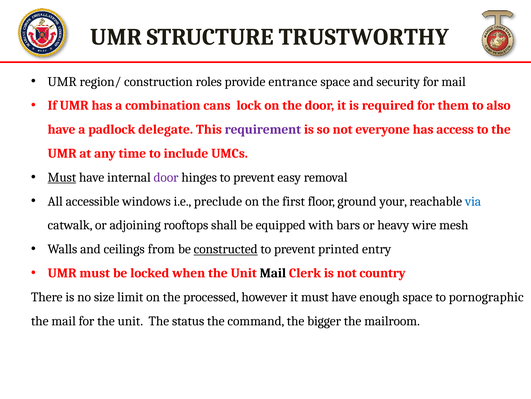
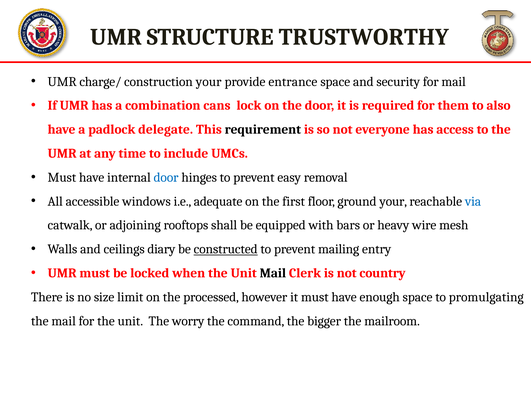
region/: region/ -> charge/ (100, 81)
construction roles: roles -> your (209, 81)
requirement colour: purple -> black (263, 129)
Must underline: present -> none (62, 177)
door colour: purple -> blue (166, 177)
preclude: preclude -> adequate (218, 201)
from: from -> diary (161, 249)
printed: printed -> mailing (339, 249)
pornographic: pornographic -> promulgating (486, 297)
status: status -> worry (188, 320)
